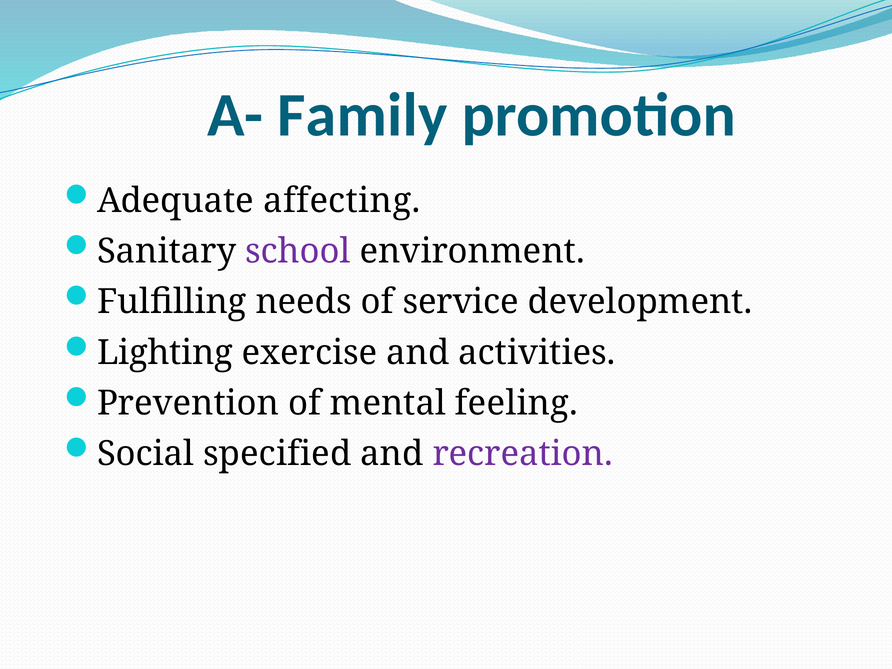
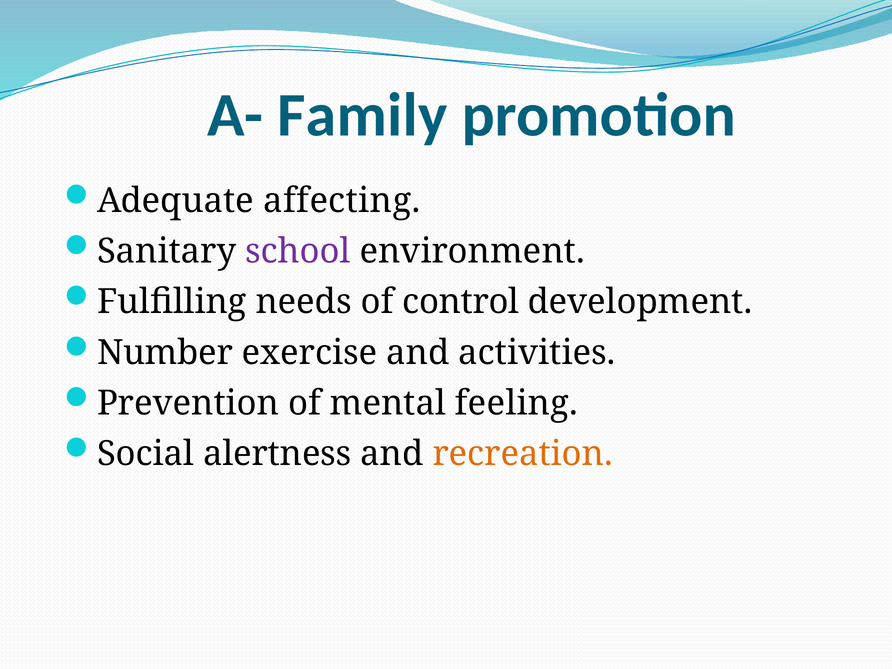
service: service -> control (461, 302)
Lighting: Lighting -> Number (165, 353)
specified: specified -> alertness (277, 454)
recreation colour: purple -> orange (523, 454)
